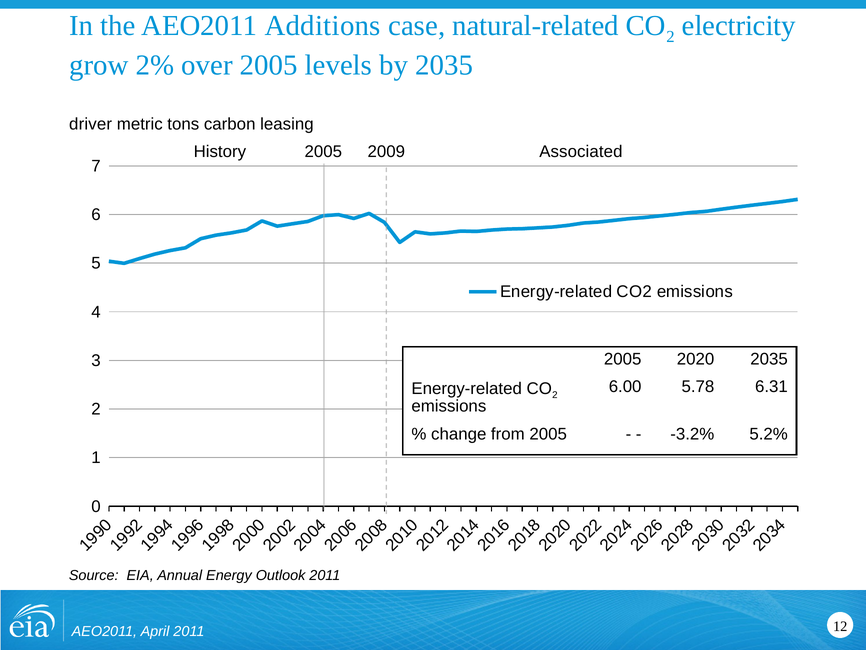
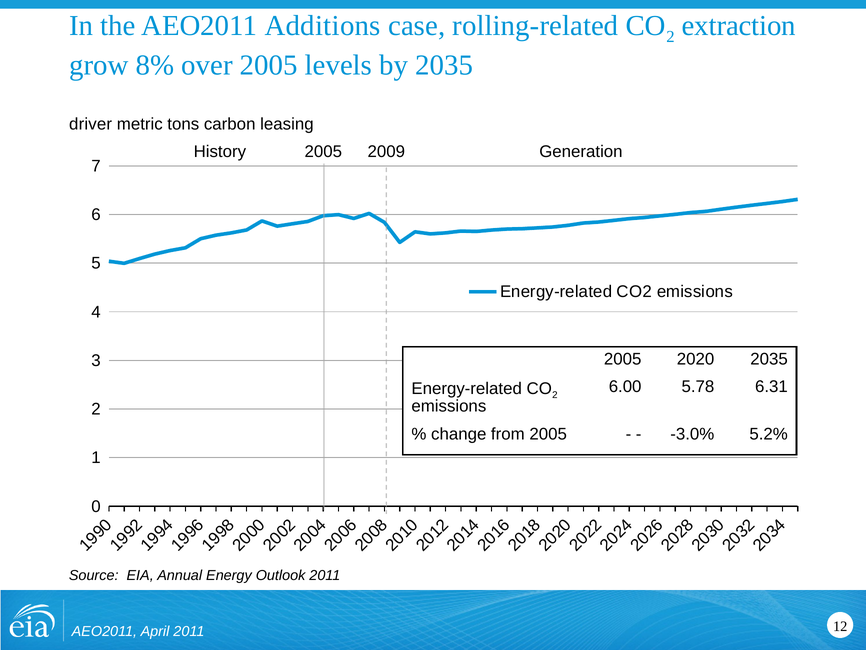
natural-related: natural-related -> rolling-related (535, 26)
electricity: electricity -> extraction (739, 26)
2%: 2% -> 8% (155, 65)
Associated: Associated -> Generation (581, 151)
-3.2%: -3.2% -> -3.0% (692, 434)
